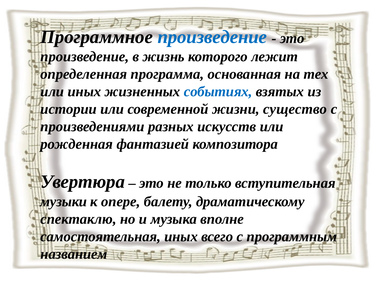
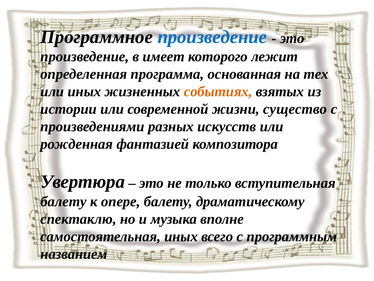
жизнь: жизнь -> имеет (164, 56)
событиях colour: blue -> orange (218, 91)
музыки: музыки -> балету (64, 201)
